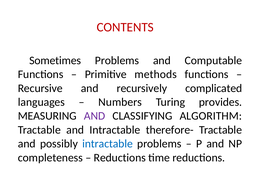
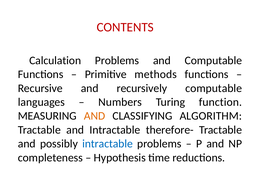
Sometimes: Sometimes -> Calculation (55, 60)
recursively complicated: complicated -> computable (214, 88)
provides: provides -> function (220, 102)
AND colour: purple -> orange (95, 116)
Reductions: Reductions -> Hypothesis (120, 158)
